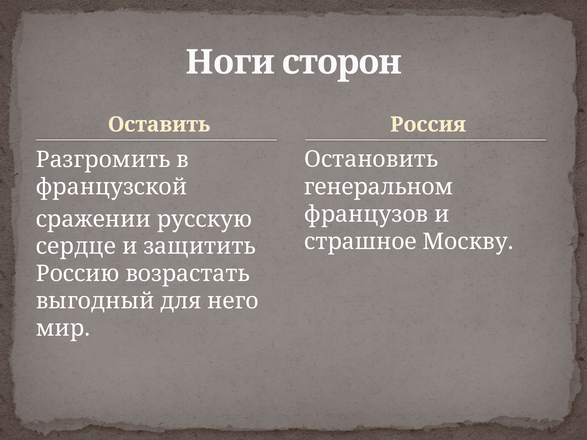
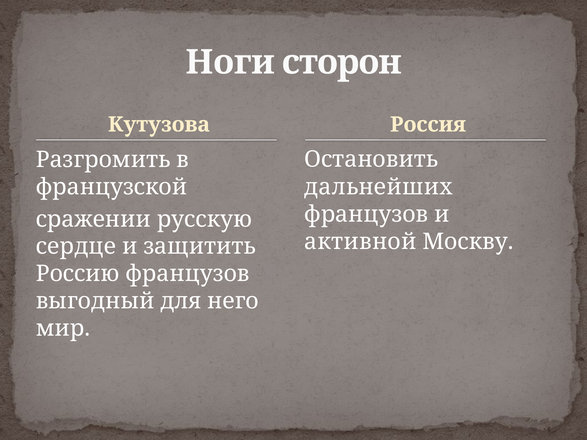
Оставить: Оставить -> Кутузова (159, 125)
генеральном: генеральном -> дальнейших (378, 187)
страшное: страшное -> активной (360, 242)
Россию возрастать: возрастать -> французов (187, 274)
